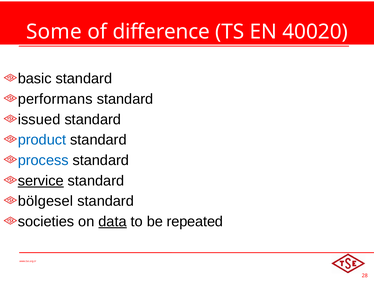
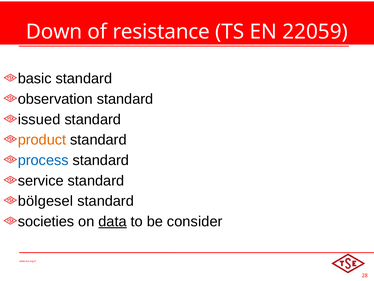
Some: Some -> Down (54, 32)
difference: difference -> resistance (161, 32)
40020: 40020 -> 22059 (315, 32)
performans: performans -> observation (55, 99)
product colour: blue -> orange (42, 140)
service underline: present -> none (41, 180)
repeated: repeated -> consider (195, 221)
